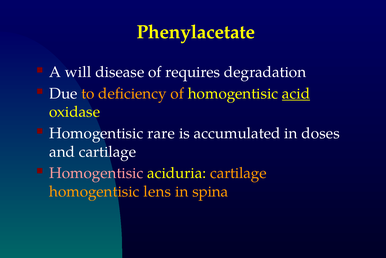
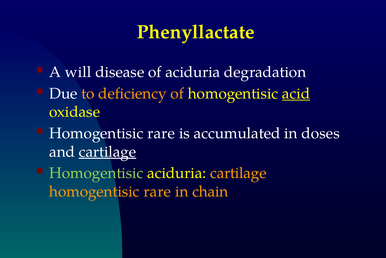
Phenylacetate: Phenylacetate -> Phenyllactate (196, 32)
of requires: requires -> aciduria (193, 72)
cartilage underline: none -> present (108, 151)
Homogentisic colour: pink -> light green (96, 173)
lens: lens -> rare (157, 191)
spina: spina -> chain (210, 191)
